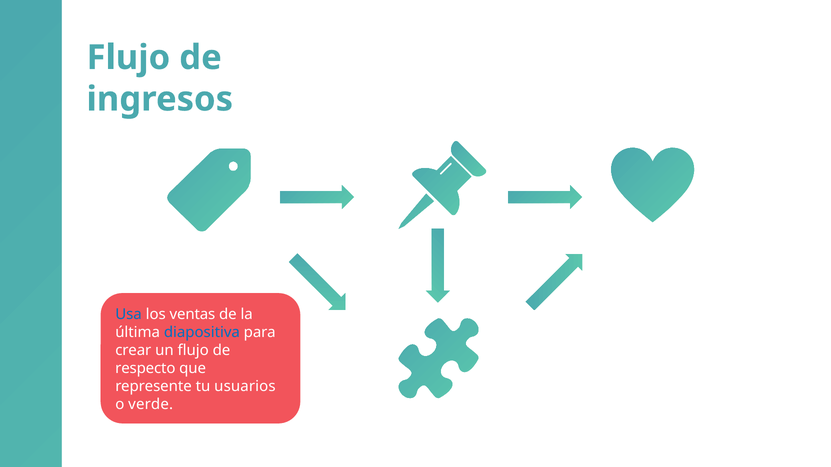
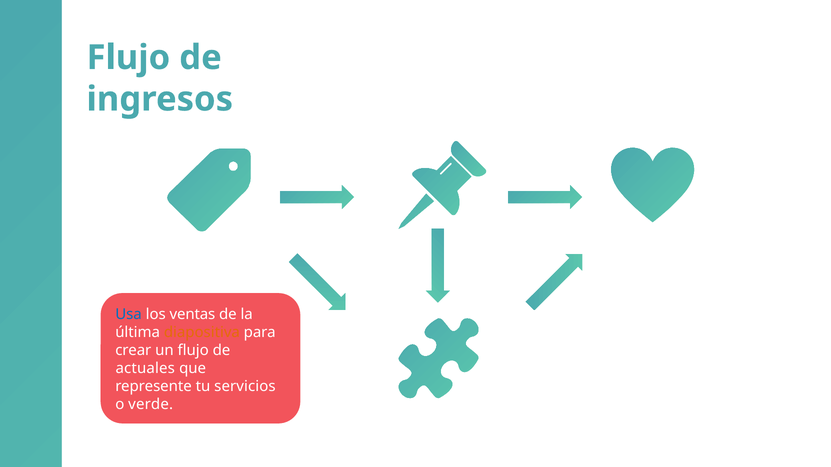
diapositiva colour: blue -> orange (202, 333)
respecto: respecto -> actuales (145, 369)
usuarios: usuarios -> servicios (245, 387)
